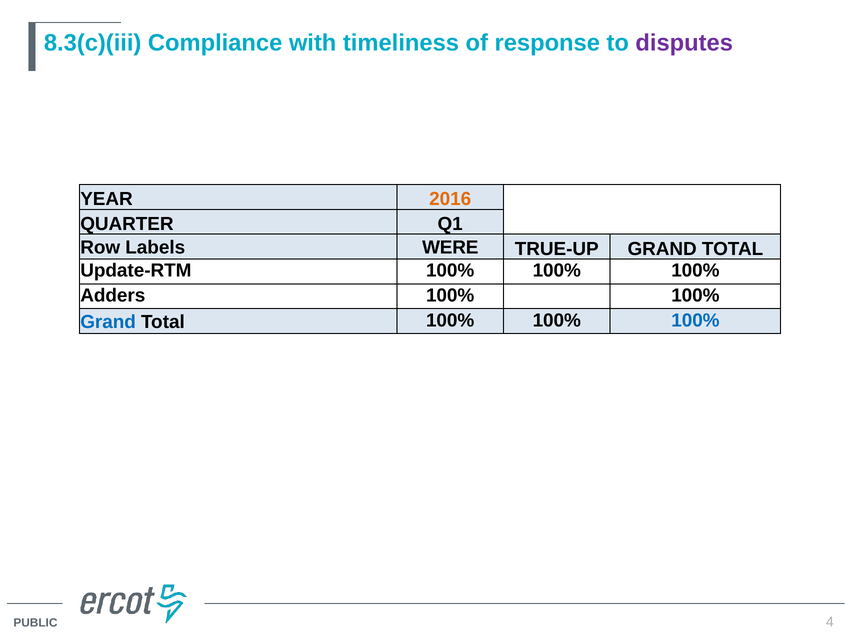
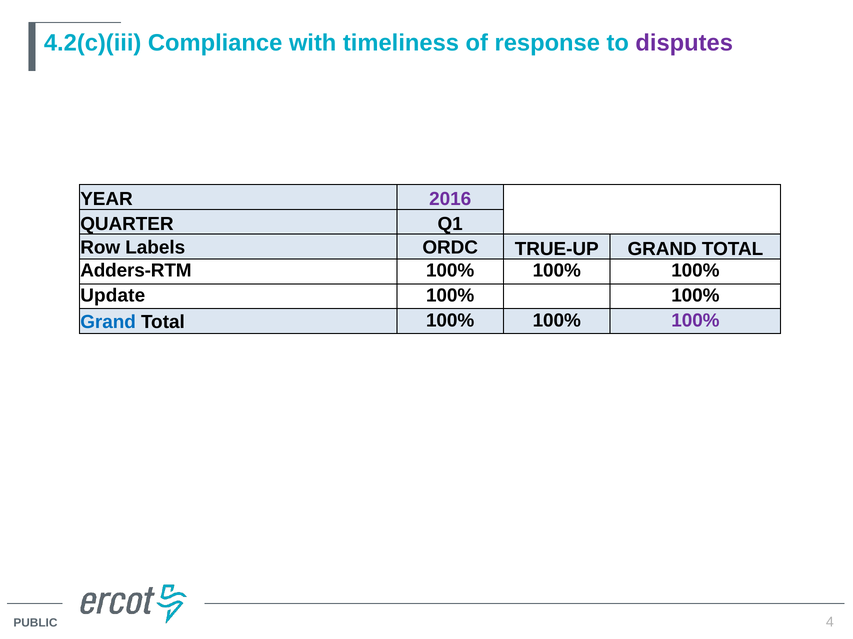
8.3(c)(iii: 8.3(c)(iii -> 4.2(c)(iii (93, 43)
2016 colour: orange -> purple (450, 199)
WERE: WERE -> ORDC (450, 248)
Update-RTM: Update-RTM -> Adders-RTM (136, 271)
Adders: Adders -> Update (113, 296)
100% colour: blue -> purple (695, 321)
